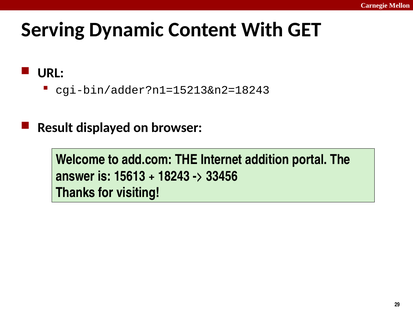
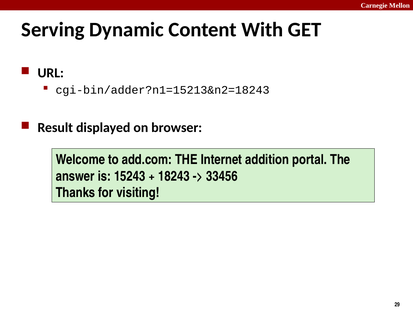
15613: 15613 -> 15243 (130, 176)
